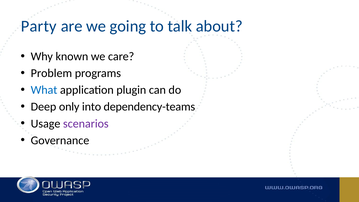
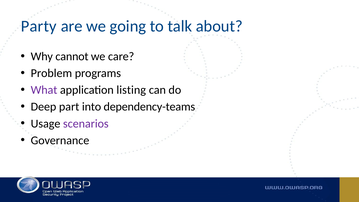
known: known -> cannot (72, 56)
What colour: blue -> purple (44, 90)
plugin: plugin -> listing (131, 90)
only: only -> part (69, 107)
